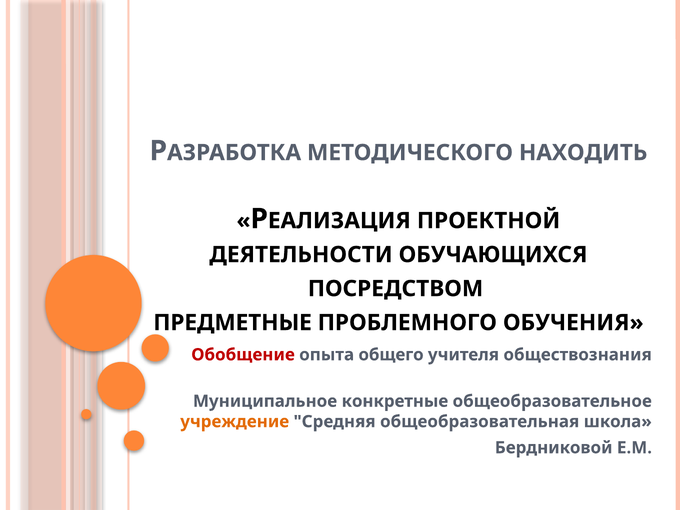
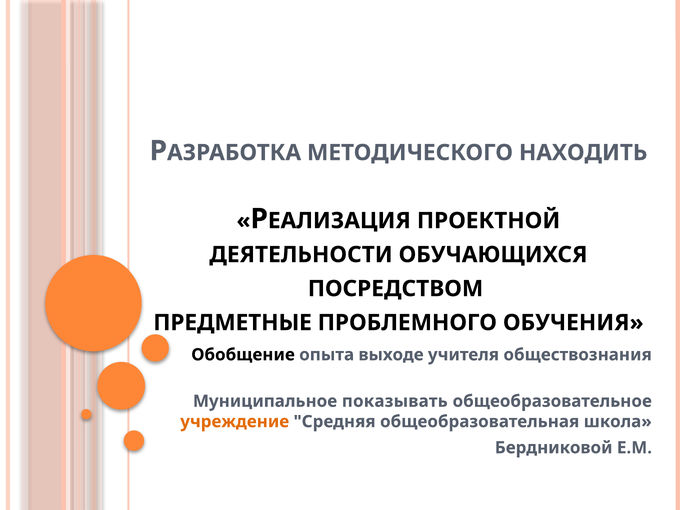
Обобщение colour: red -> black (243, 355)
общего: общего -> выходе (391, 355)
конкретные: конкретные -> показывать (395, 401)
